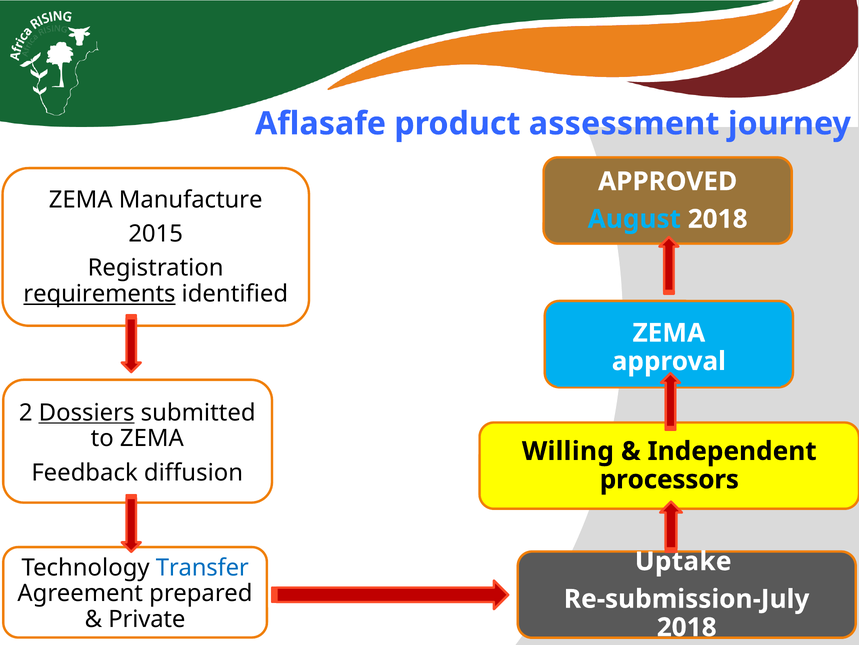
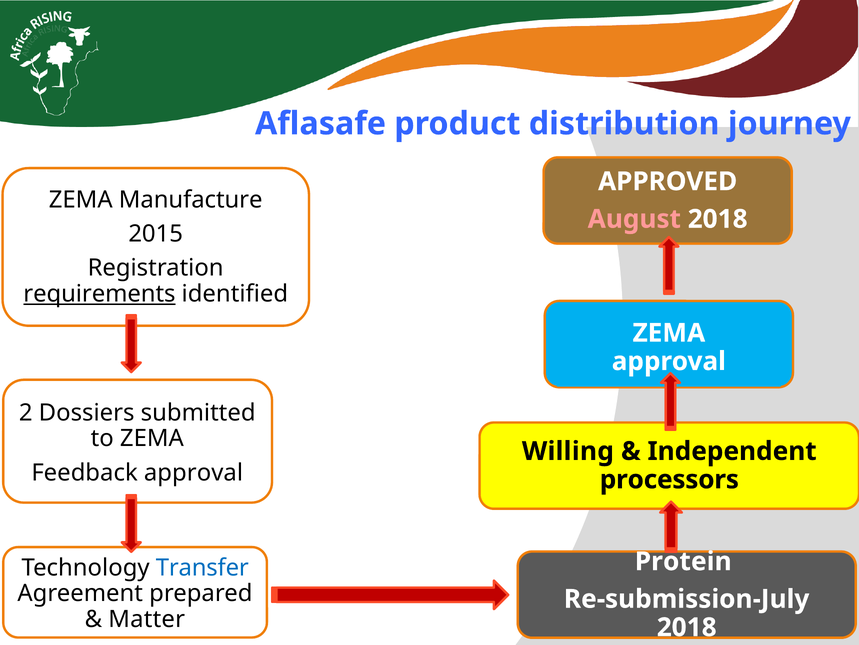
assessment: assessment -> distribution (624, 124)
August colour: light blue -> pink (634, 219)
Dossiers underline: present -> none (87, 412)
Feedback diffusion: diffusion -> approval (193, 472)
Uptake: Uptake -> Protein (683, 561)
Private: Private -> Matter (147, 619)
